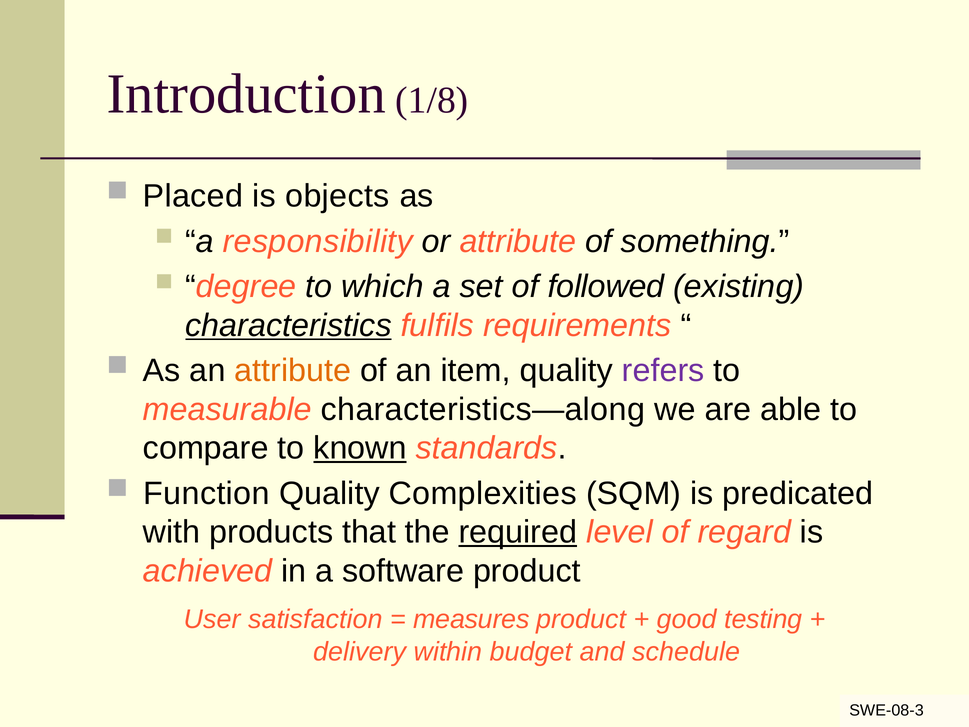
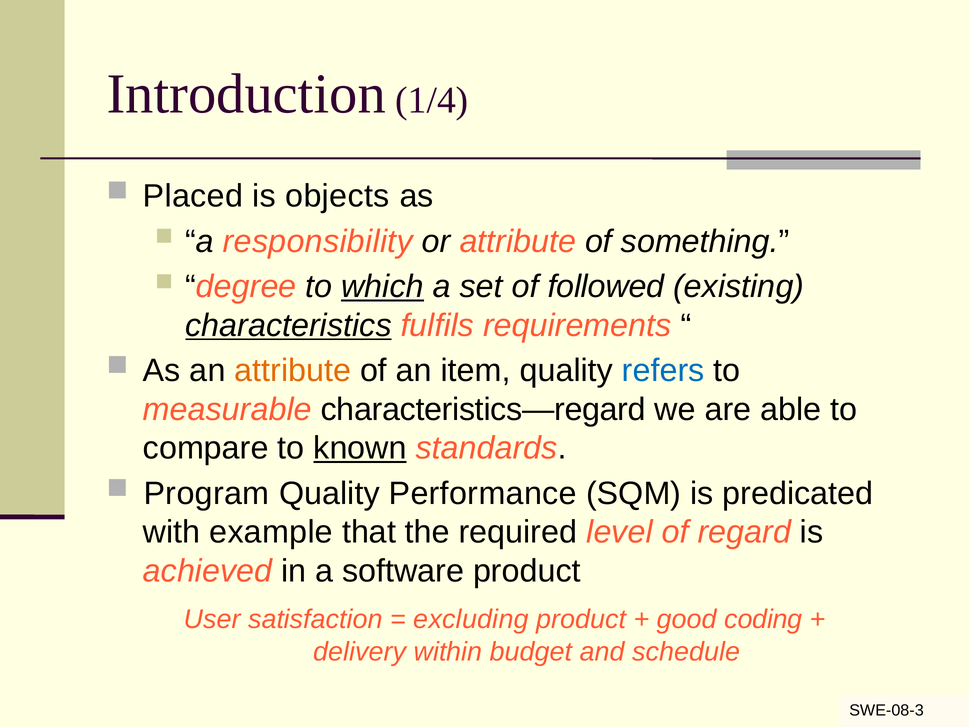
1/8: 1/8 -> 1/4 (432, 100)
which underline: none -> present (382, 286)
refers colour: purple -> blue (663, 370)
characteristics—along: characteristics—along -> characteristics—regard (483, 409)
Function: Function -> Program (206, 493)
Complexities: Complexities -> Performance (483, 493)
products: products -> example (271, 532)
required underline: present -> none (518, 532)
measures: measures -> excluding (471, 619)
testing: testing -> coding (763, 619)
